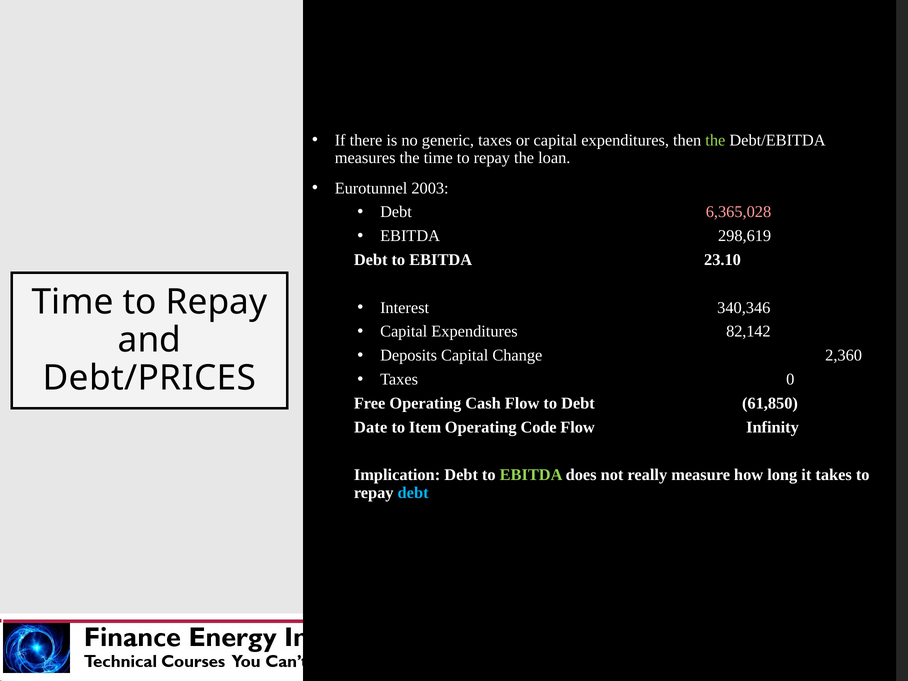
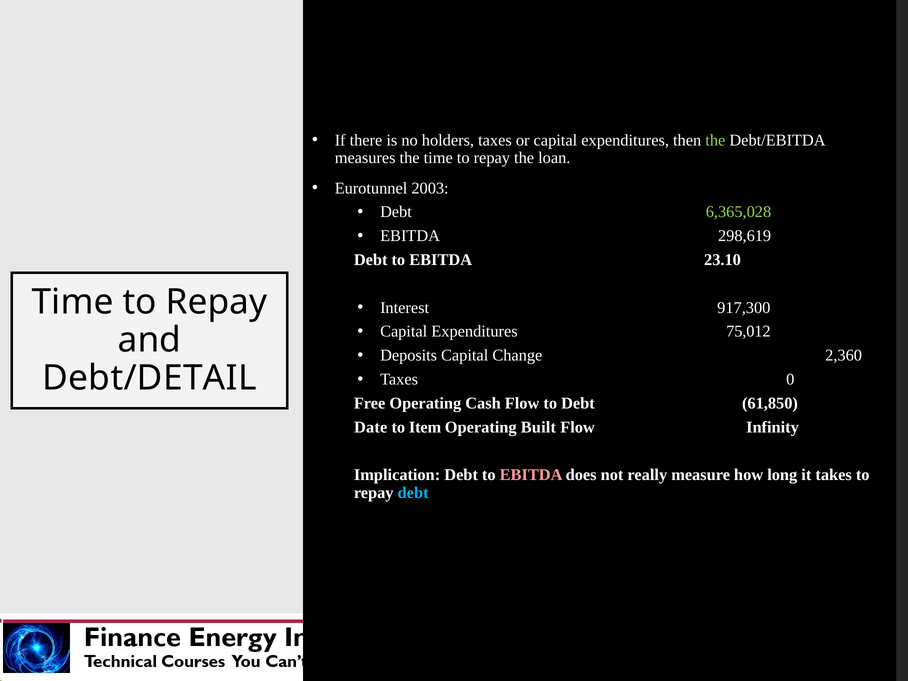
generic: generic -> holders (448, 140)
6,365,028 colour: pink -> light green (738, 212)
340,346: 340,346 -> 917,300 (744, 308)
82,142: 82,142 -> 75,012 (748, 332)
Debt/PRICES: Debt/PRICES -> Debt/DETAIL (149, 378)
Code: Code -> Built (538, 427)
EBITDA colour: light green -> pink (531, 475)
